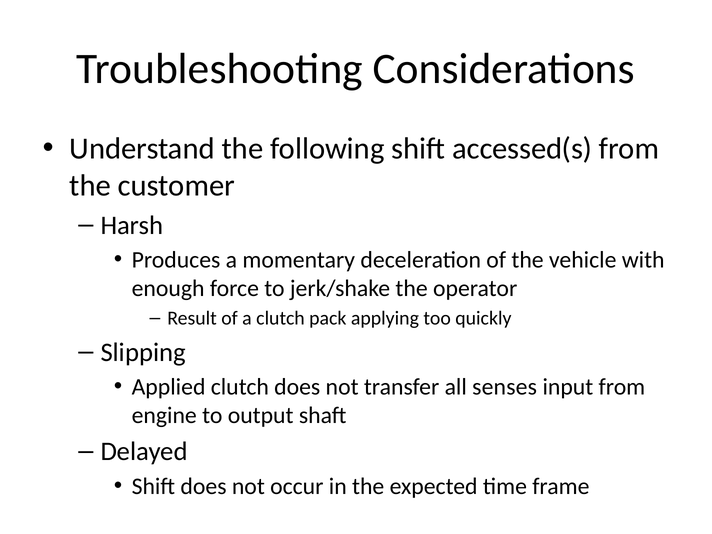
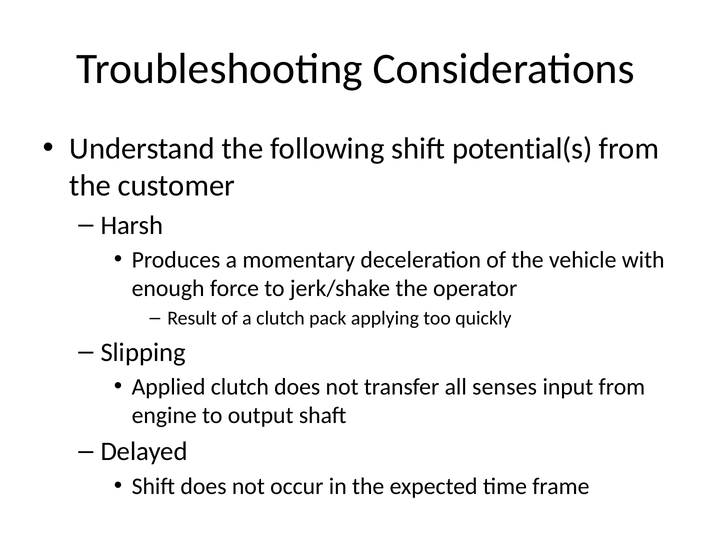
accessed(s: accessed(s -> potential(s (522, 149)
